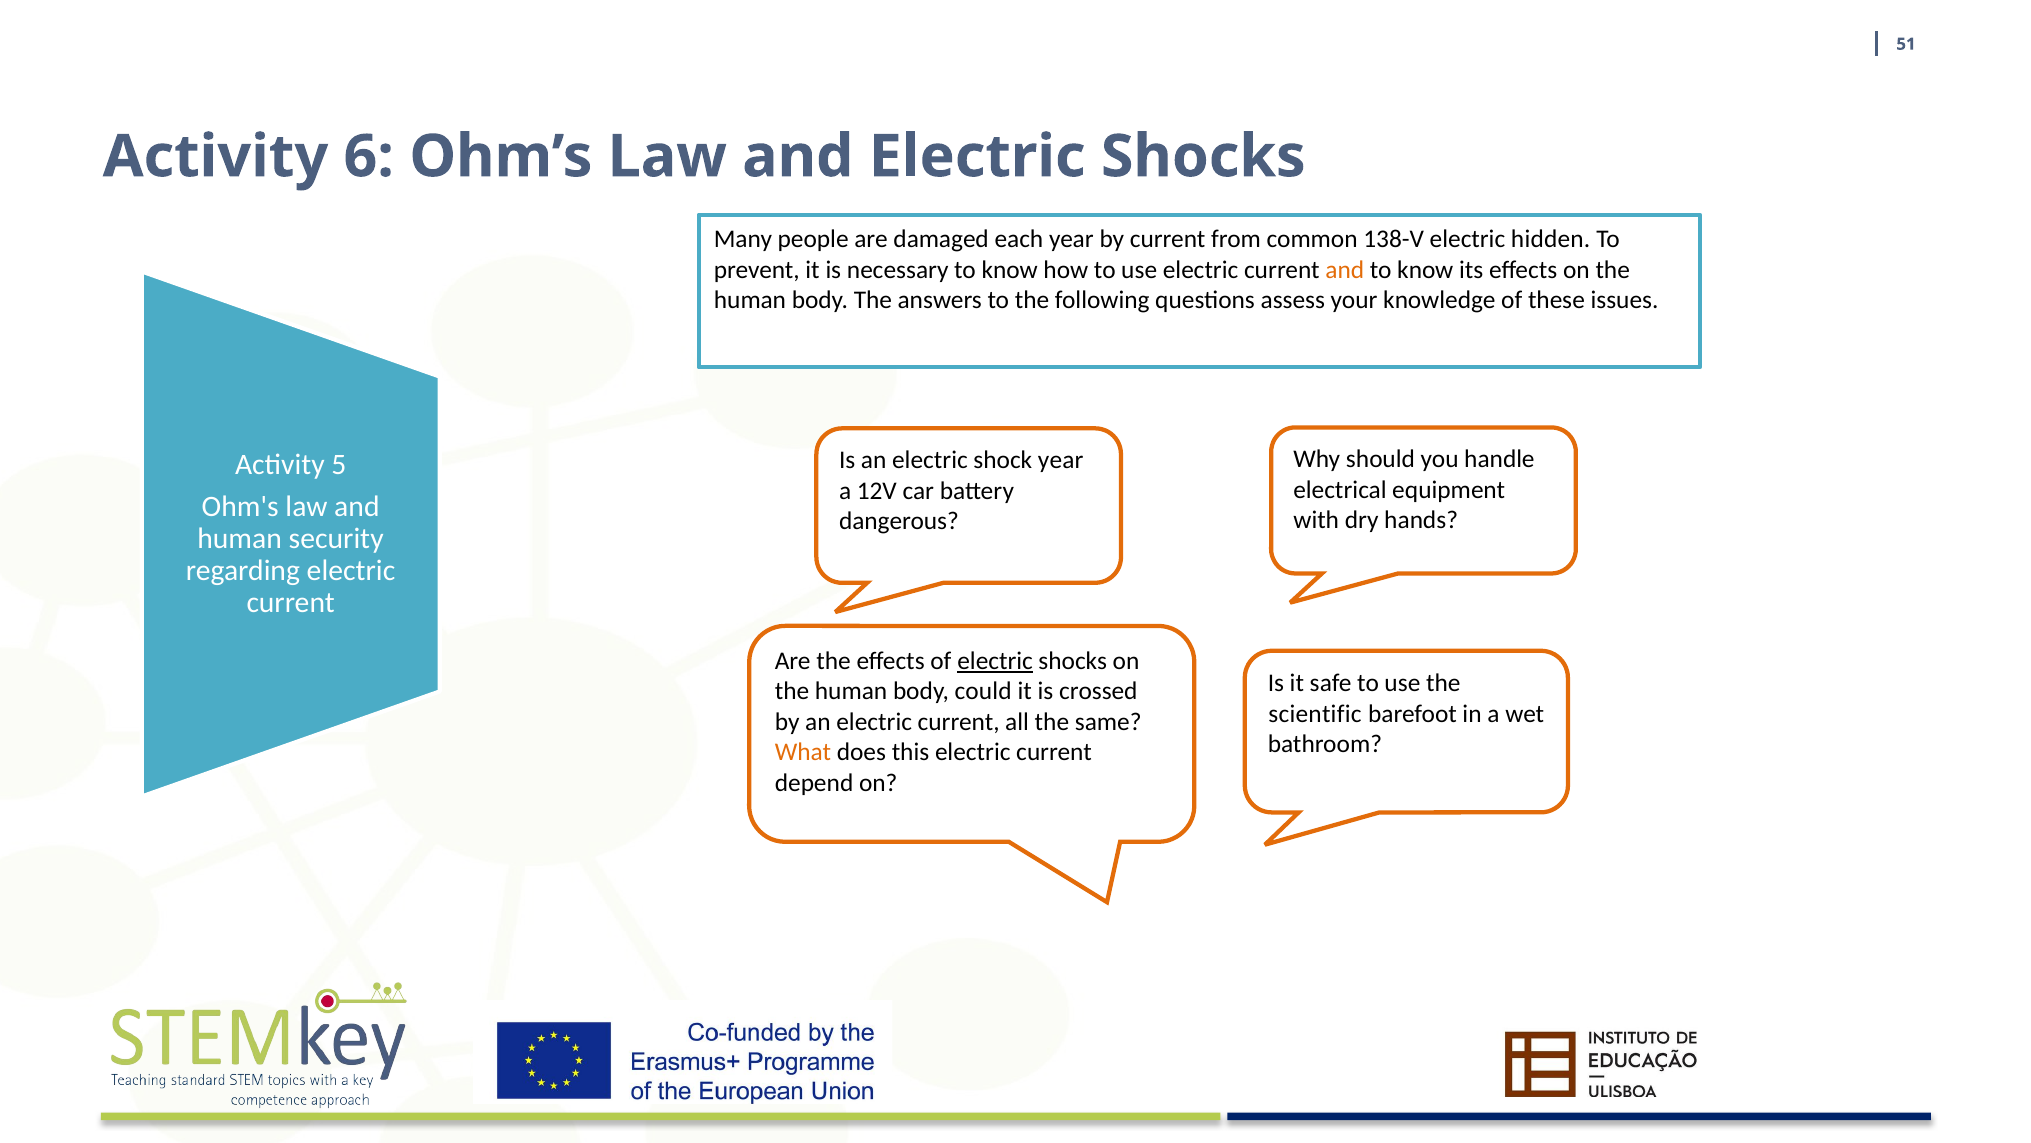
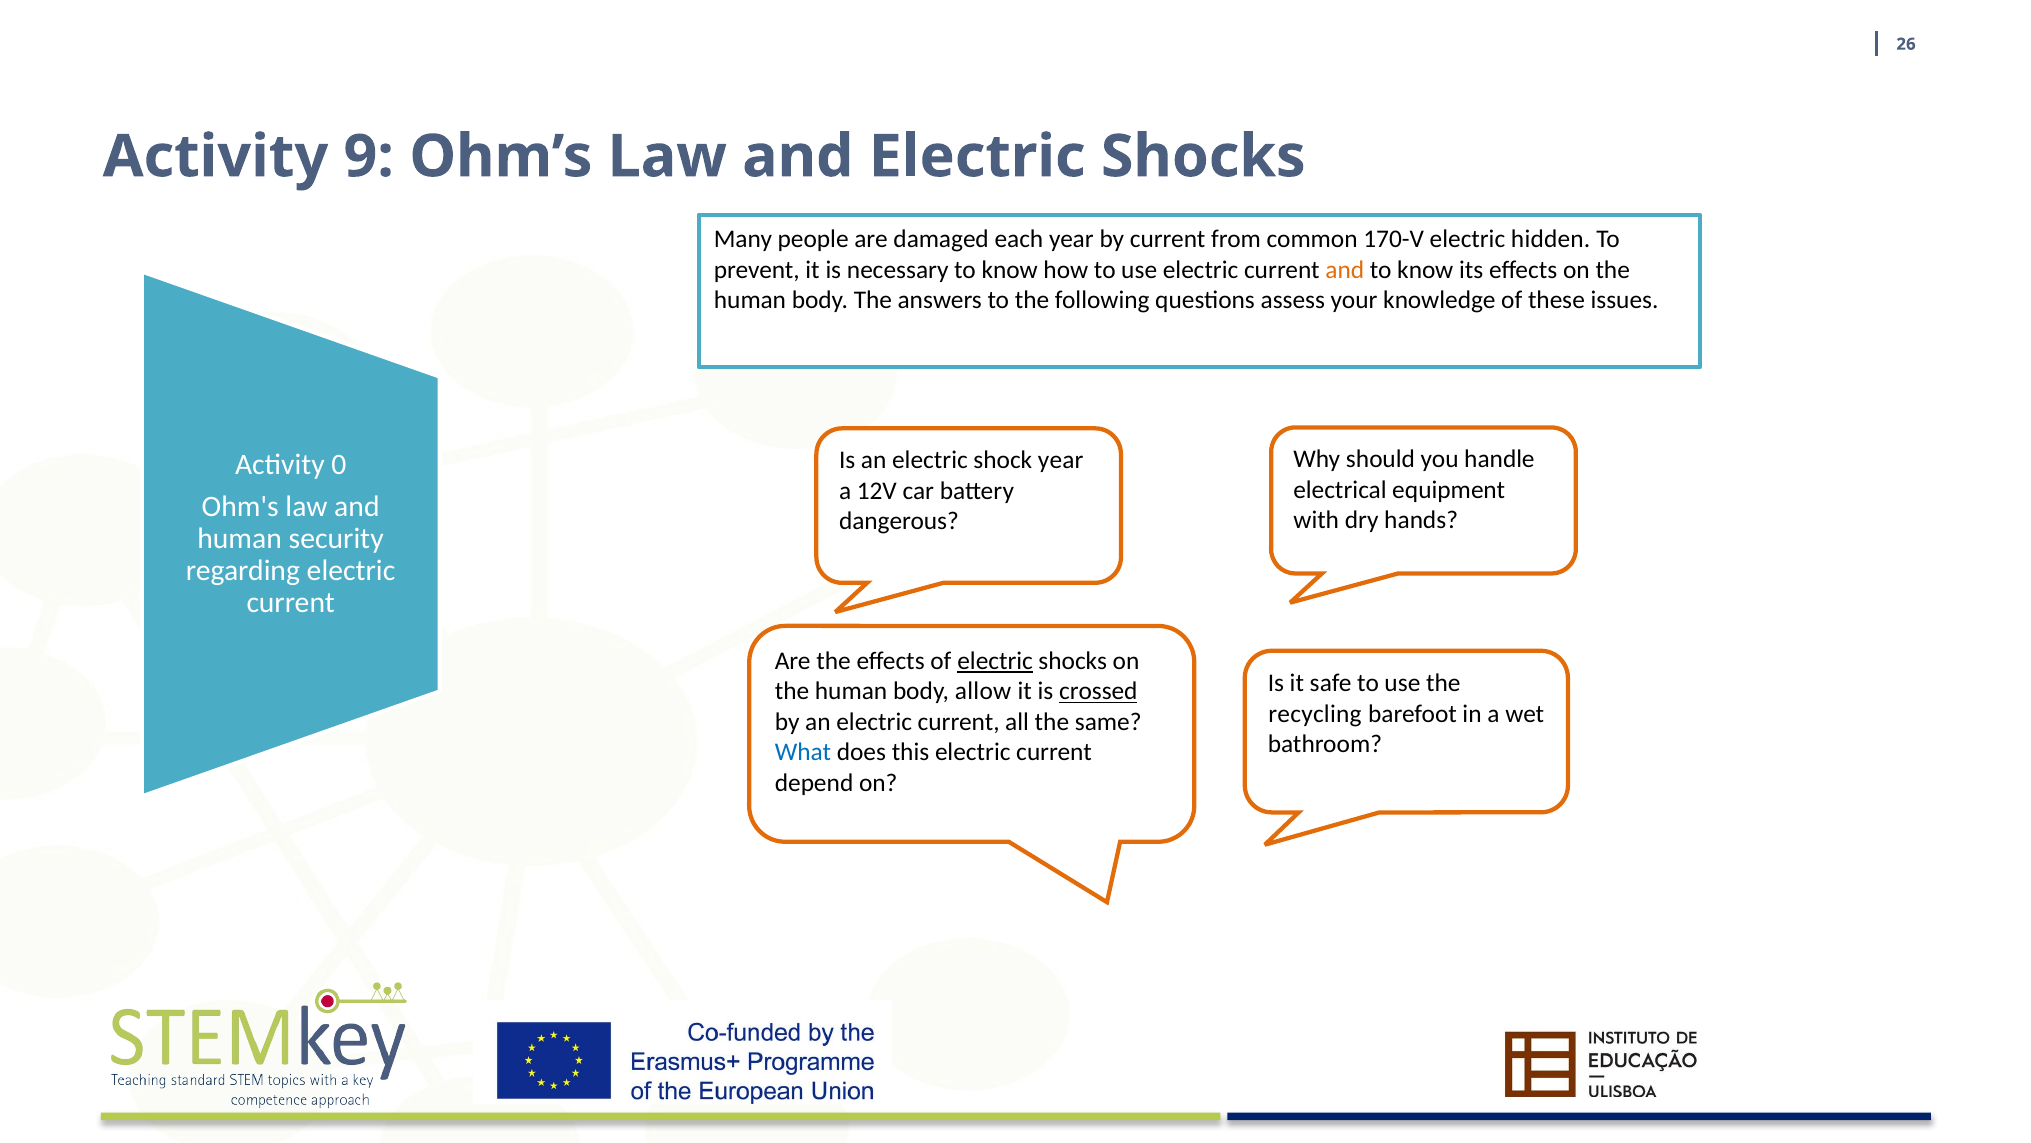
51: 51 -> 26 (1906, 44)
6: 6 -> 9 (369, 157)
138-V: 138-V -> 170-V (1394, 239)
5: 5 -> 0 (339, 464)
could: could -> allow (983, 691)
crossed underline: none -> present (1098, 691)
scientific: scientific -> recycling (1315, 713)
What colour: orange -> blue (803, 752)
